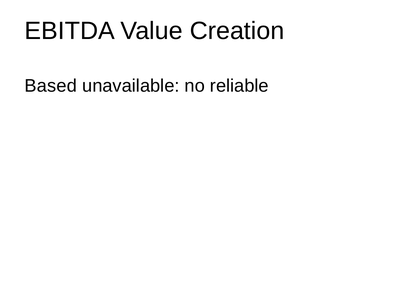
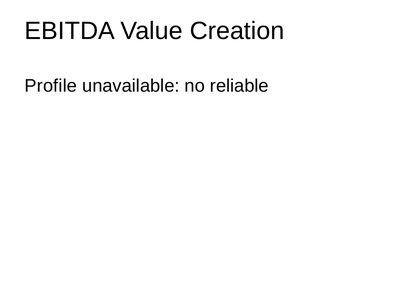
Based: Based -> Profile (51, 86)
